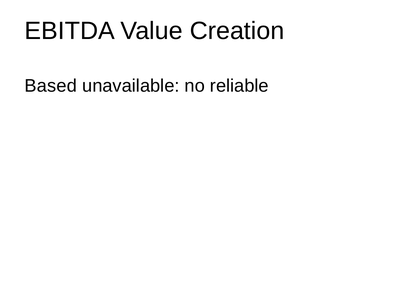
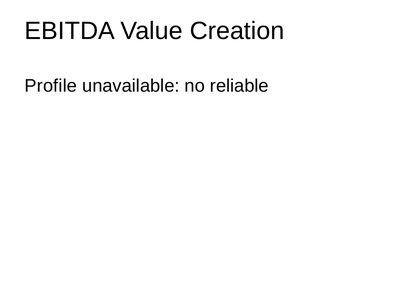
Based: Based -> Profile (51, 86)
